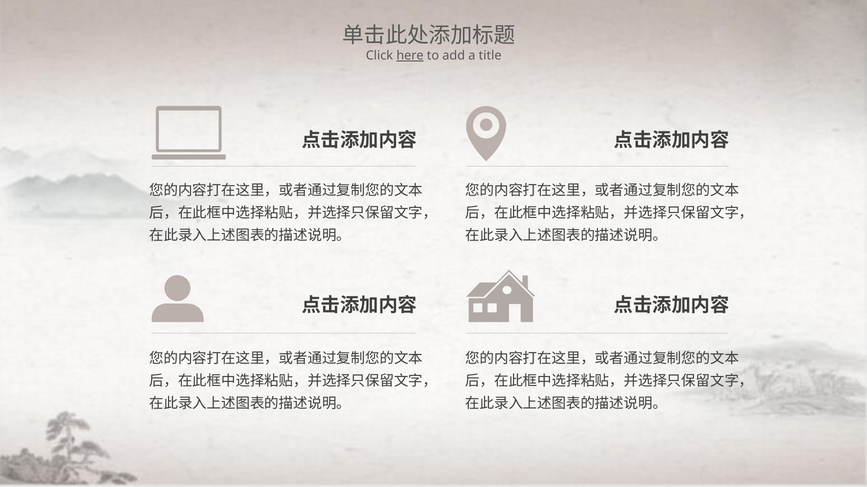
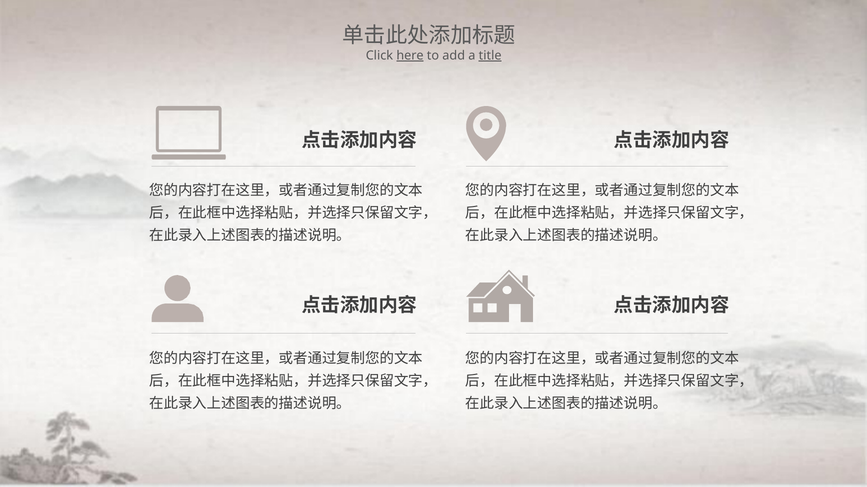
title underline: none -> present (490, 56)
